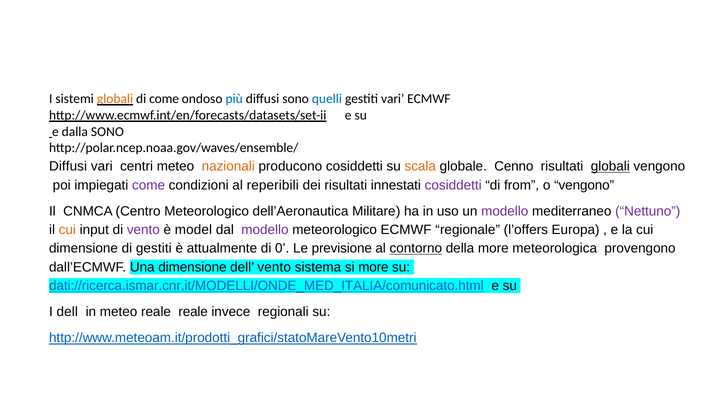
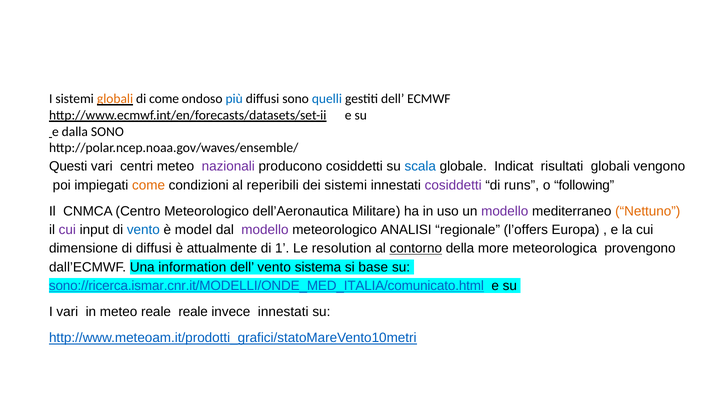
gestiti vari: vari -> dell (393, 99)
Diffusi: Diffusi -> Questi (68, 166)
nazionali colour: orange -> purple (228, 166)
scala colour: orange -> blue (420, 166)
Cenno: Cenno -> Indicat (514, 166)
globali underline: present -> none (610, 166)
come colour: purple -> orange (149, 185)
dei risultati: risultati -> sistemi (346, 185)
from: from -> runs (522, 185)
o vengono: vengono -> following (584, 185)
Nettuno colour: purple -> orange (648, 211)
cui colour: orange -> purple (67, 230)
vento colour: purple -> blue (143, 230)
meteorologico ECMWF: ECMWF -> ANALISI (406, 230)
di gestiti: gestiti -> diffusi (154, 248)
0: 0 -> 1 (282, 248)
previsione: previsione -> resolution (342, 248)
Una dimensione: dimensione -> information (192, 267)
si more: more -> base (373, 267)
dati://ricerca.ismar.cnr.it/MODELLI/ONDE_MED_ITALIA/comunicato.html: dati://ricerca.ismar.cnr.it/MODELLI/ONDE_MED_ITALIA/comunicato.html -> sono://ricerca.ismar.cnr.it/MODELLI/ONDE_MED_ITALIA/comunicato.html (266, 285)
I dell: dell -> vari (67, 311)
invece regionali: regionali -> innestati (283, 311)
